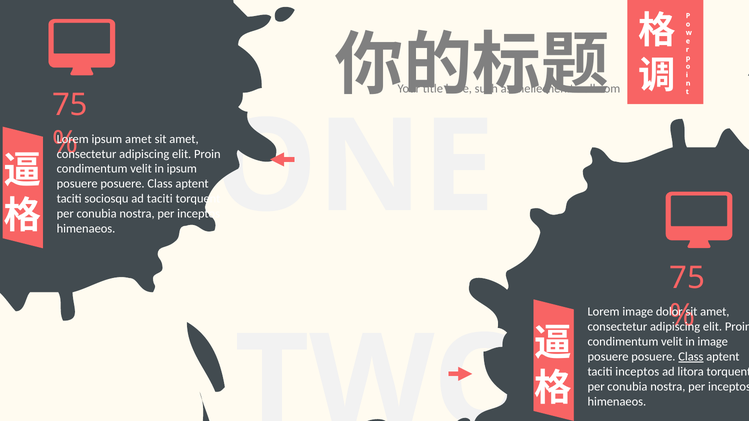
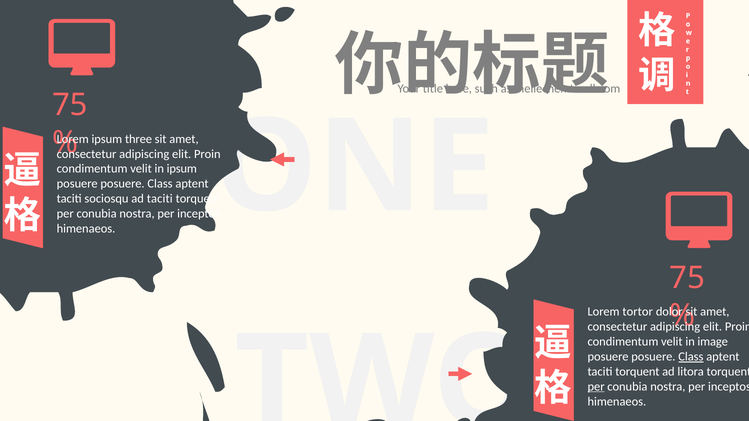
ipsum amet: amet -> three (138, 139)
Lorem image: image -> tortor (638, 312)
inceptos: inceptos -> torquent (637, 372)
per underline: none -> present (596, 387)
